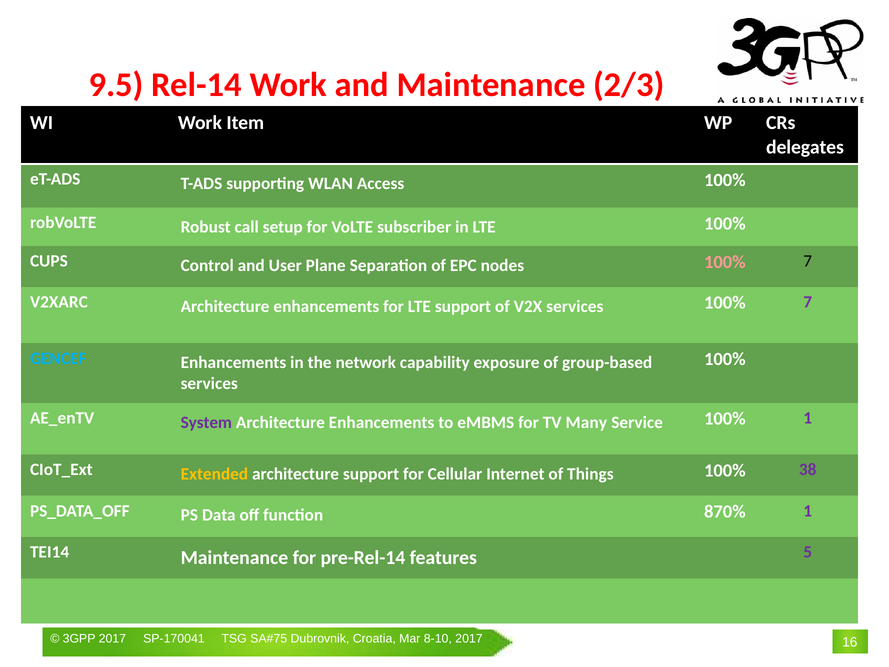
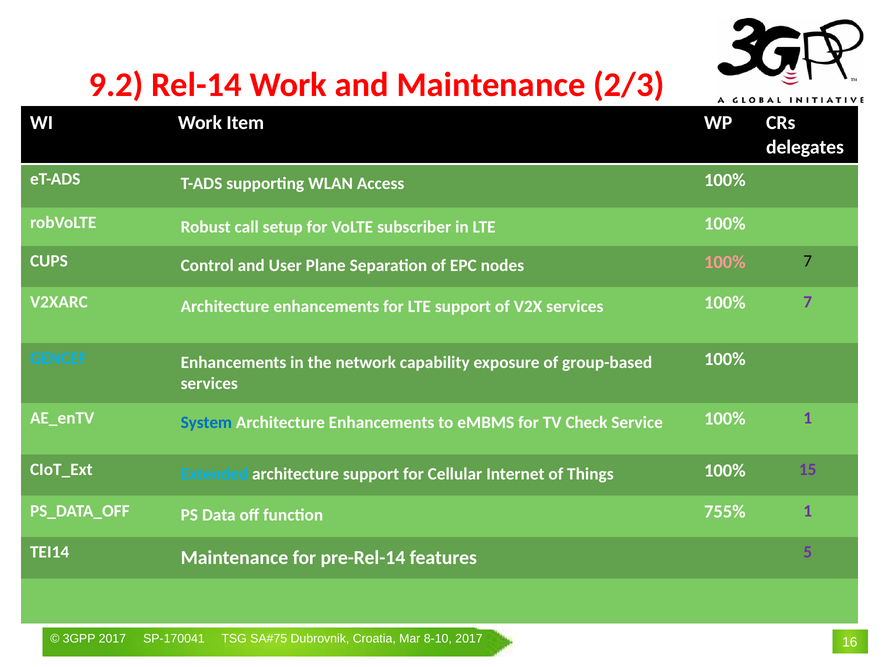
9.5: 9.5 -> 9.2 (116, 85)
System colour: purple -> blue (206, 422)
Many: Many -> Check (586, 422)
Extended colour: yellow -> light blue (214, 474)
38: 38 -> 15 (808, 469)
870%: 870% -> 755% (725, 511)
